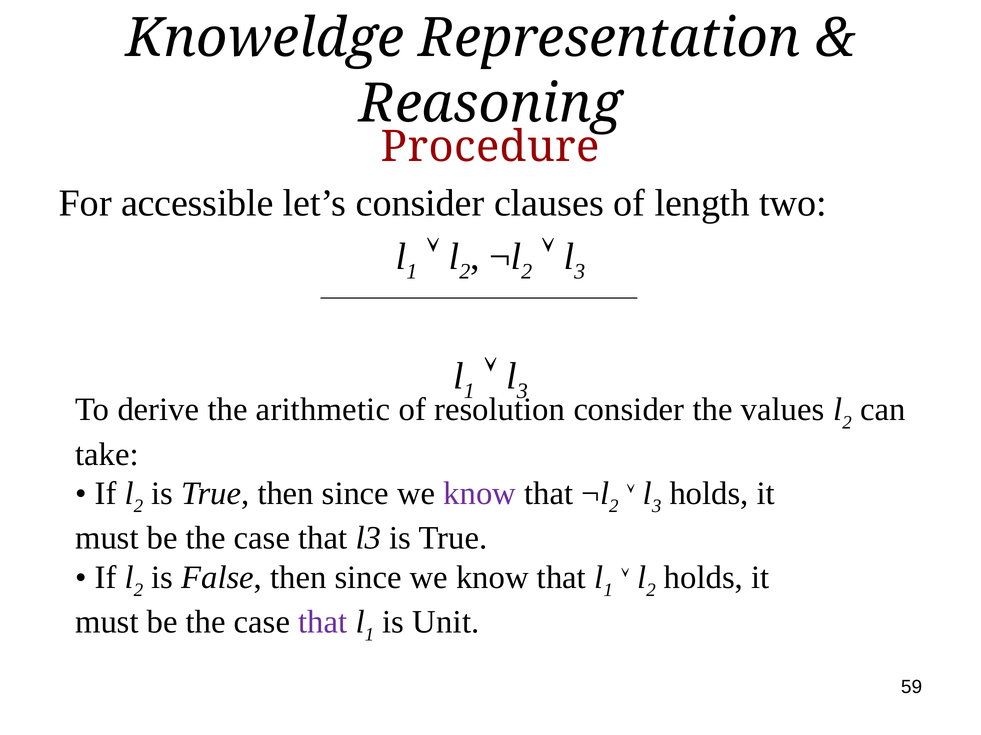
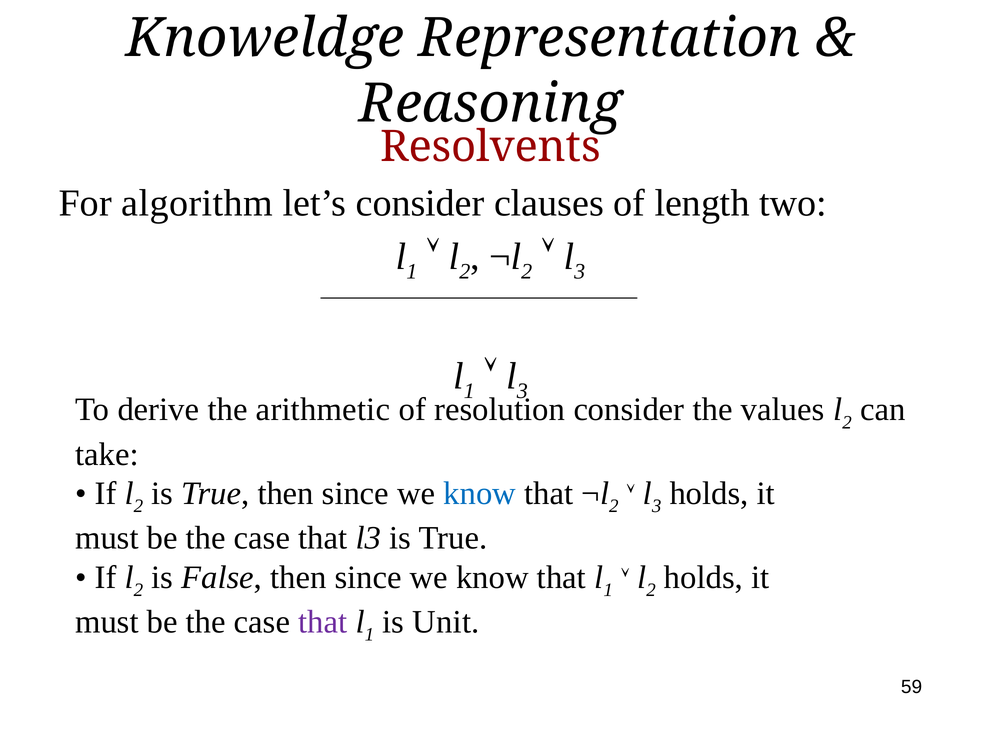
Procedure: Procedure -> Resolvents (490, 147)
accessible: accessible -> algorithm (197, 203)
know colour: purple -> blue (480, 494)
